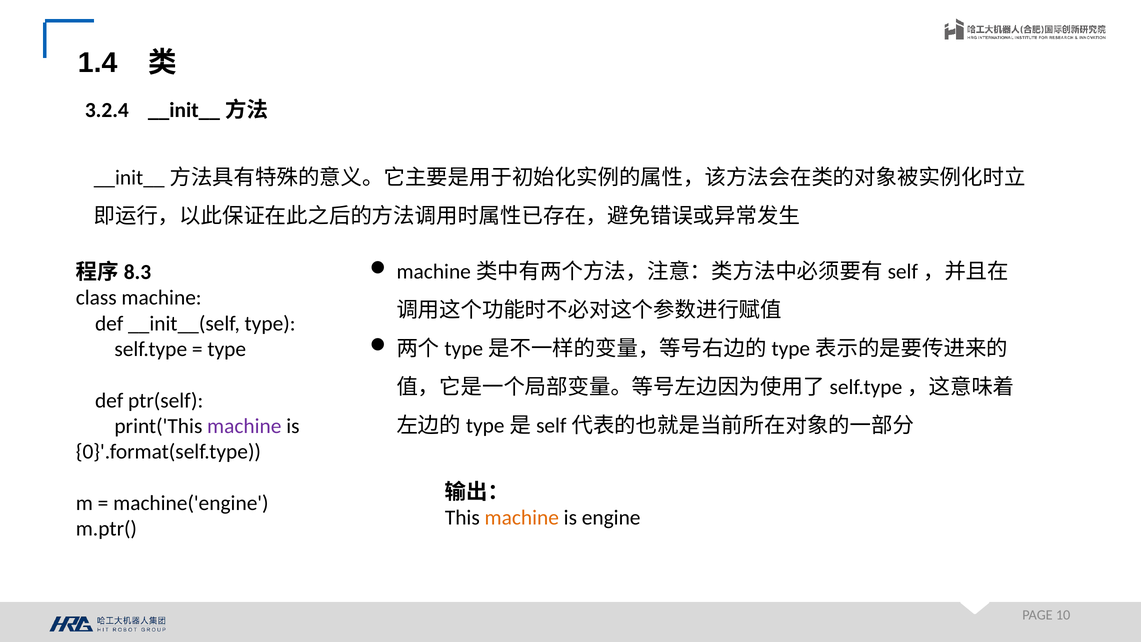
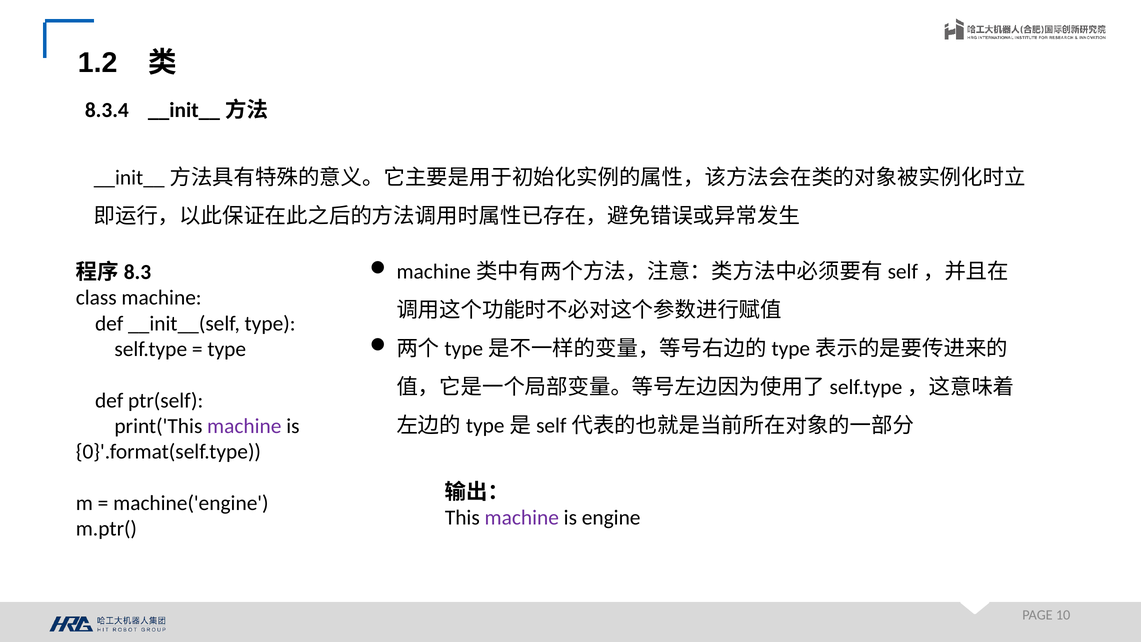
1.4: 1.4 -> 1.2 (98, 63)
3.2.4: 3.2.4 -> 8.3.4 (107, 110)
machine colour: orange -> purple (522, 518)
